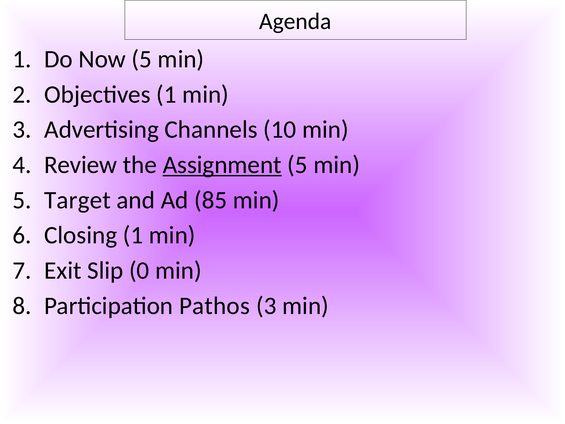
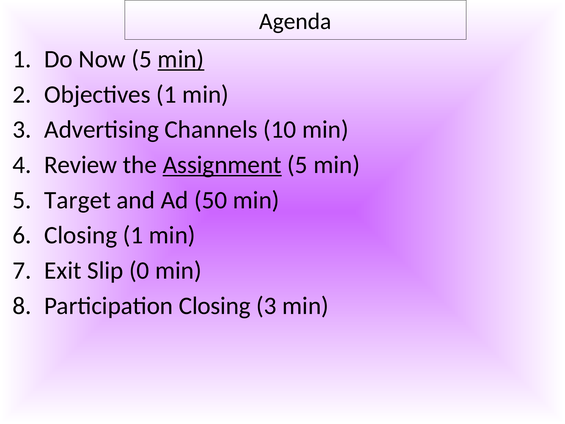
min underline: none -> present (181, 59)
85: 85 -> 50 (211, 200)
Participation Pathos: Pathos -> Closing (215, 306)
